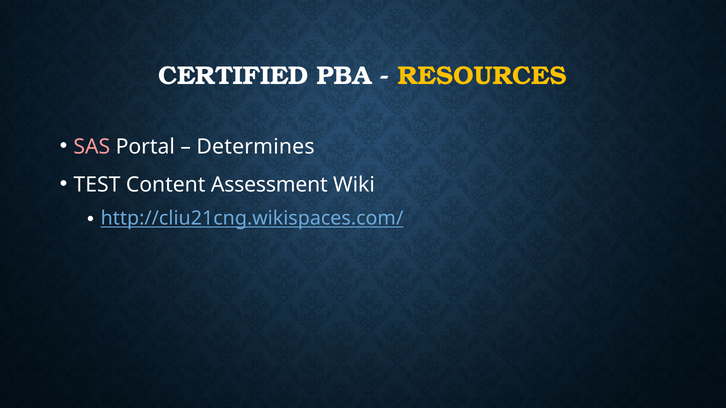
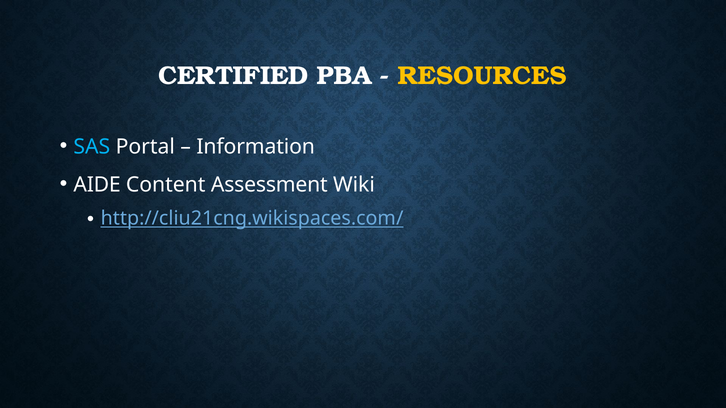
SAS colour: pink -> light blue (92, 147)
Determines: Determines -> Information (256, 147)
TEST: TEST -> AIDE (97, 185)
